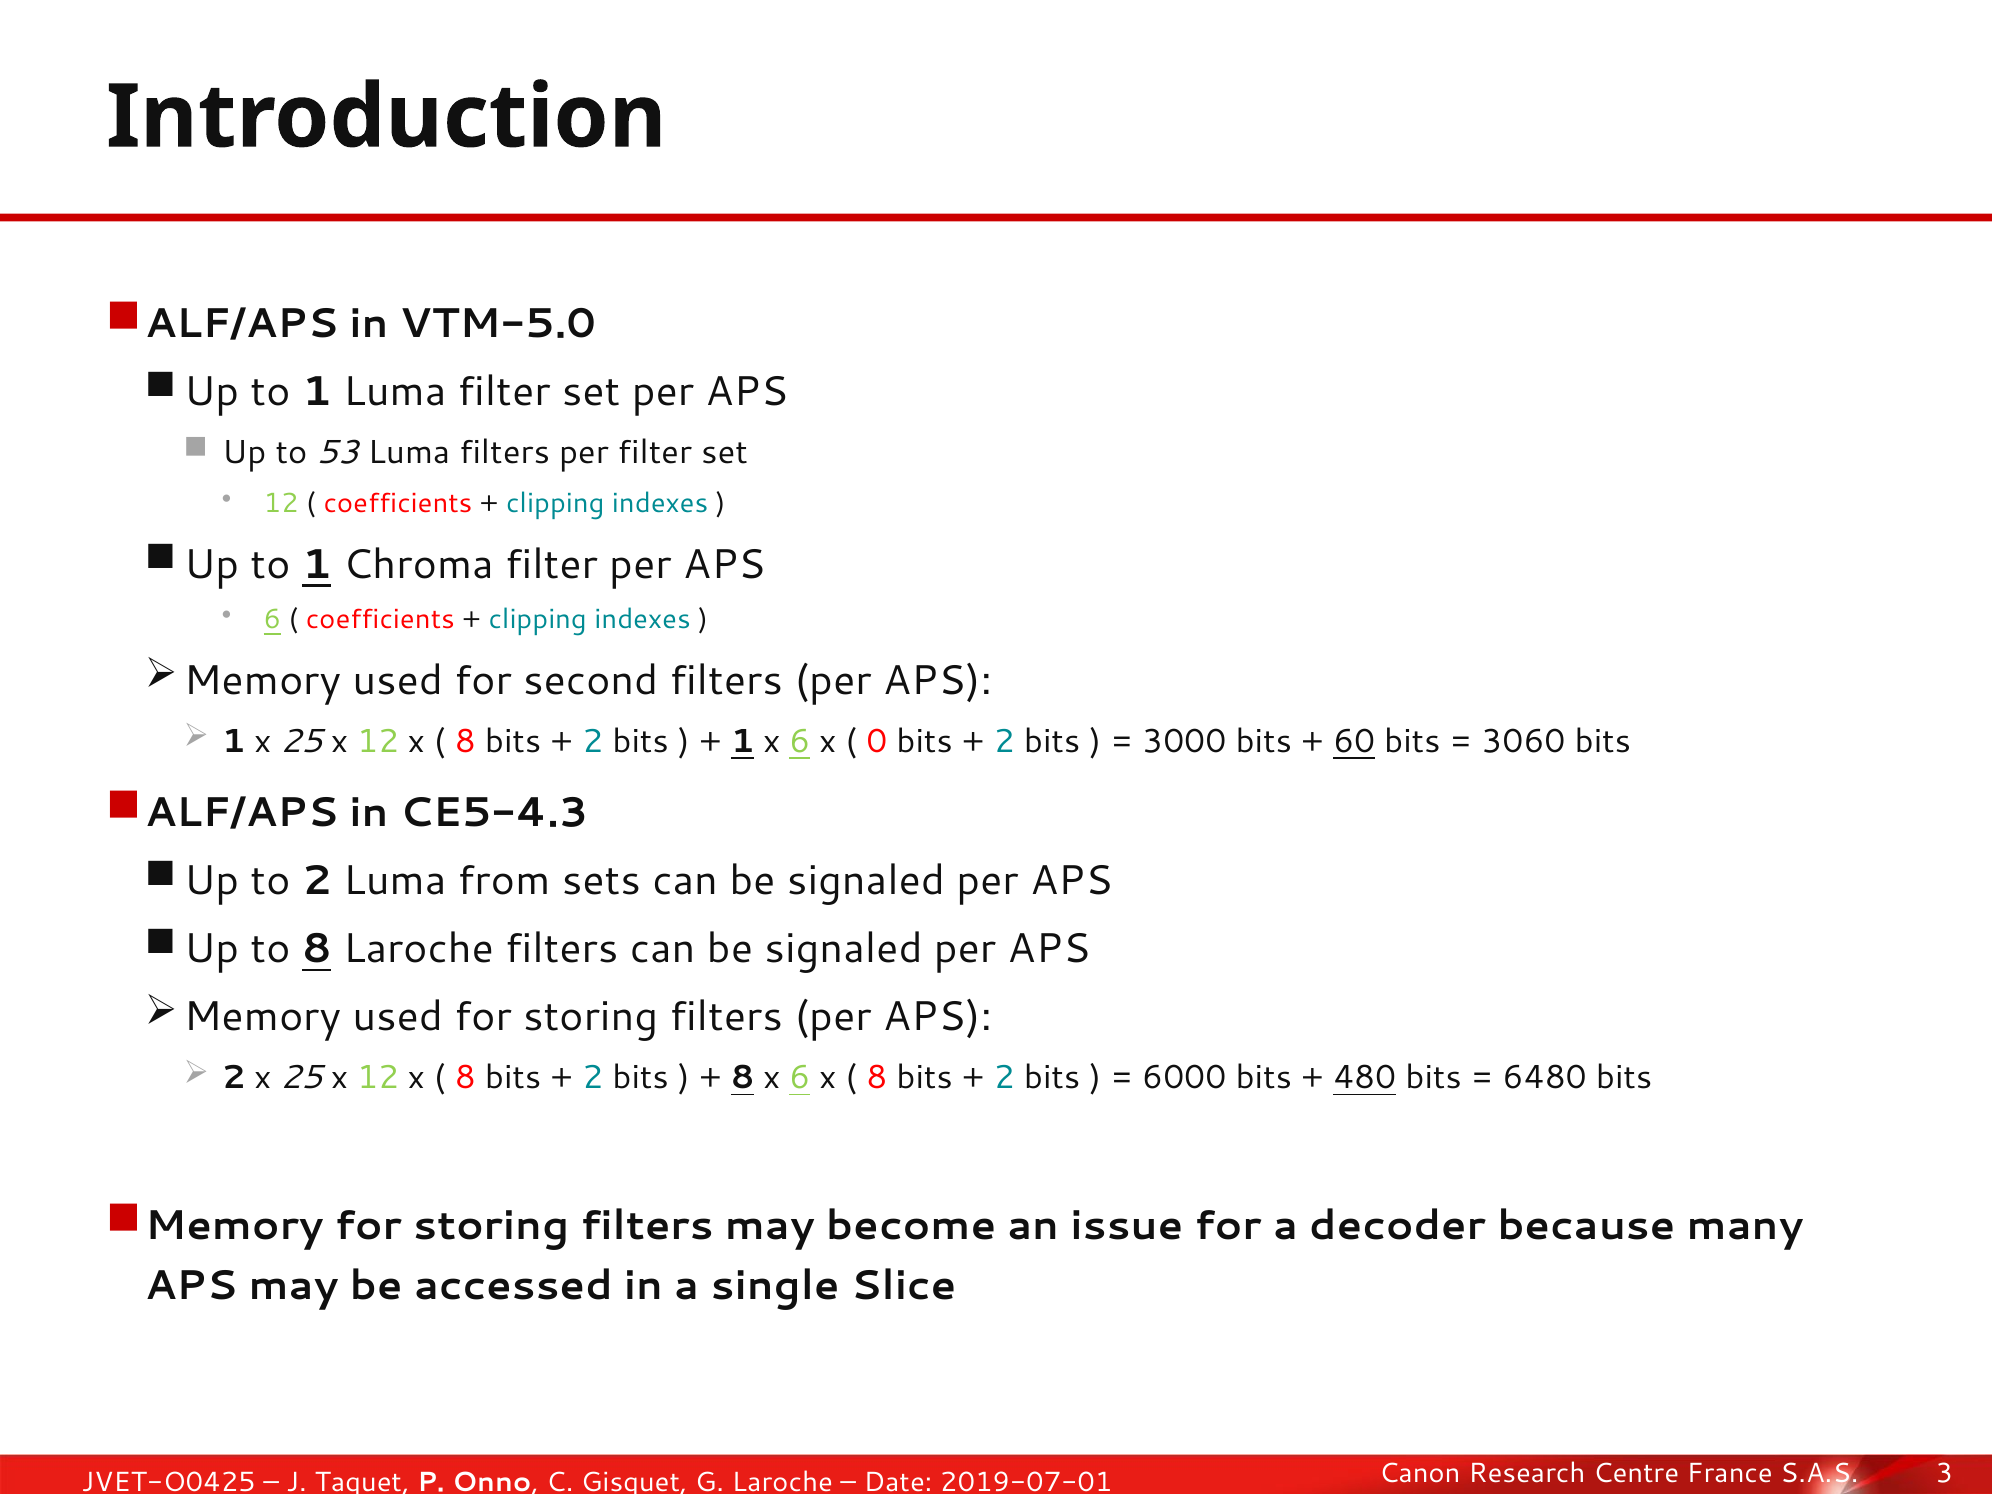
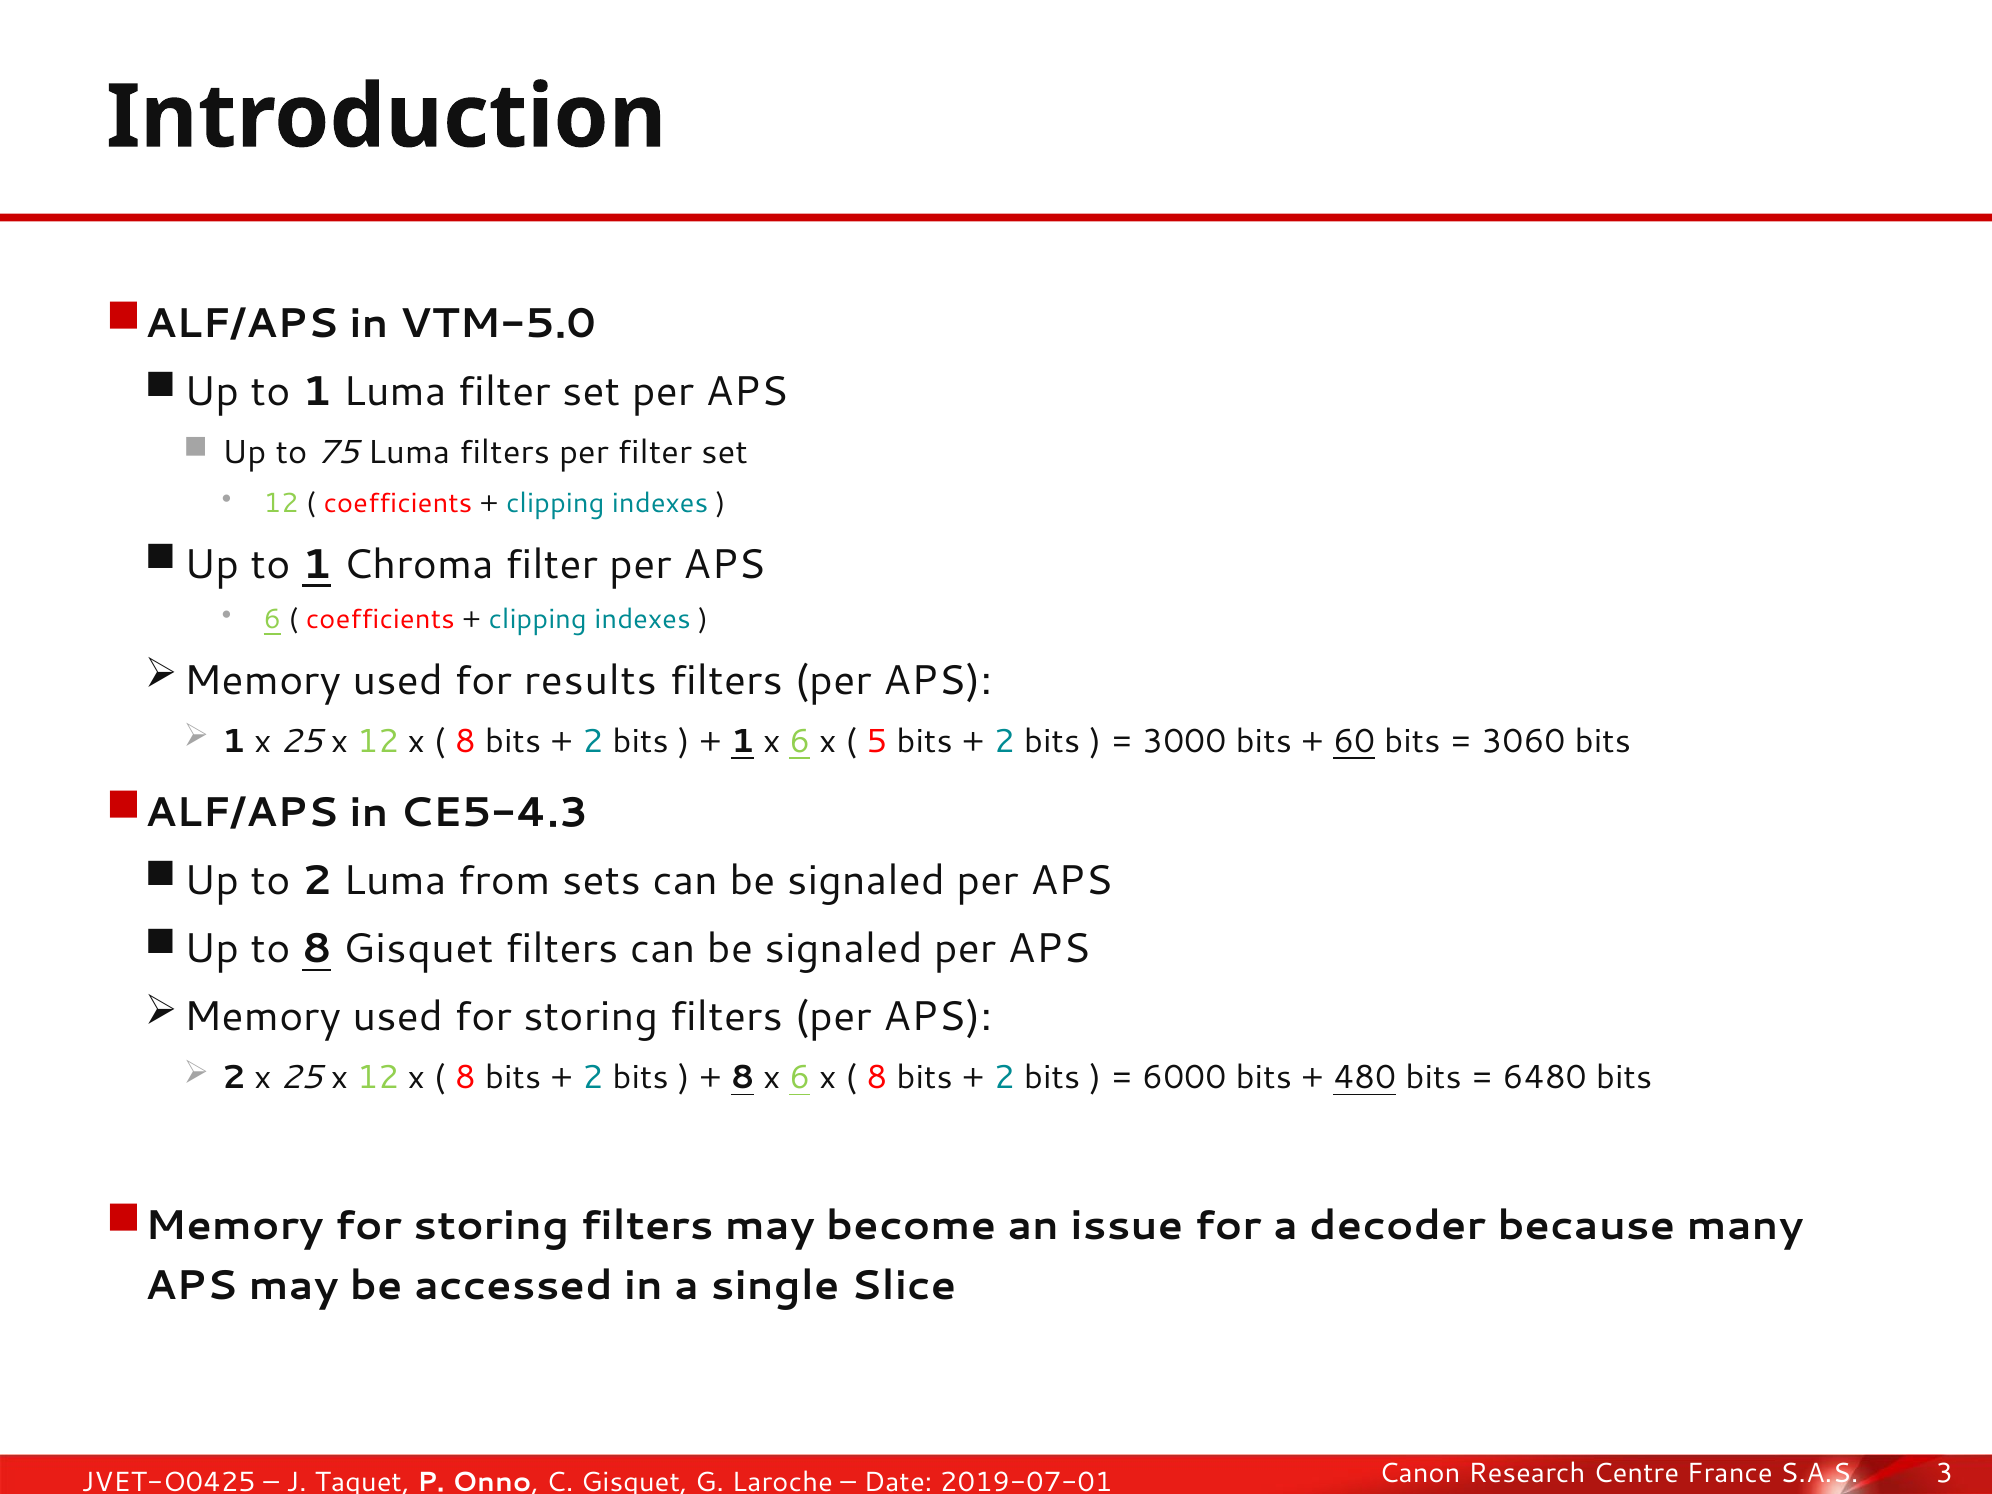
53: 53 -> 75 (338, 453)
second: second -> results (590, 681)
0: 0 -> 5 (877, 741)
8 Laroche: Laroche -> Gisquet (418, 949)
